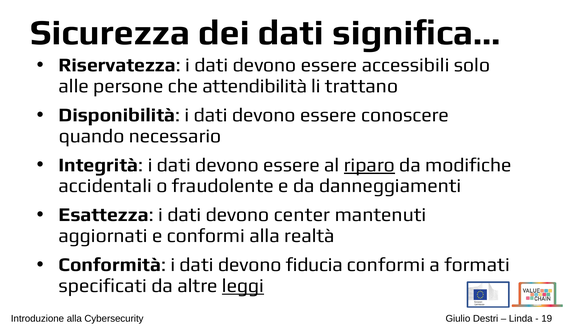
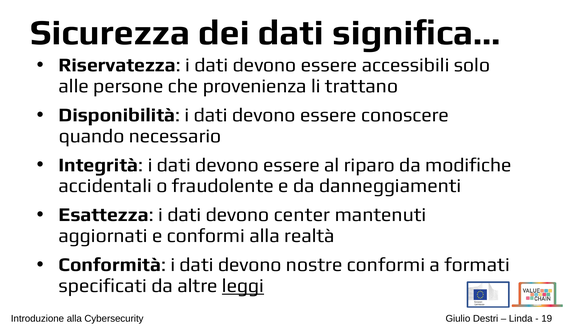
attendibilità: attendibilità -> provenienza (255, 86)
riparo underline: present -> none (369, 165)
fiducia: fiducia -> nostre (314, 265)
